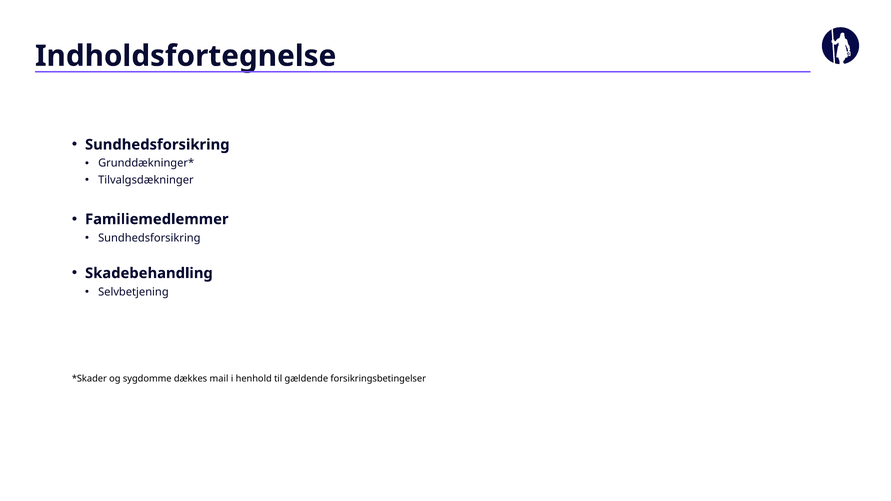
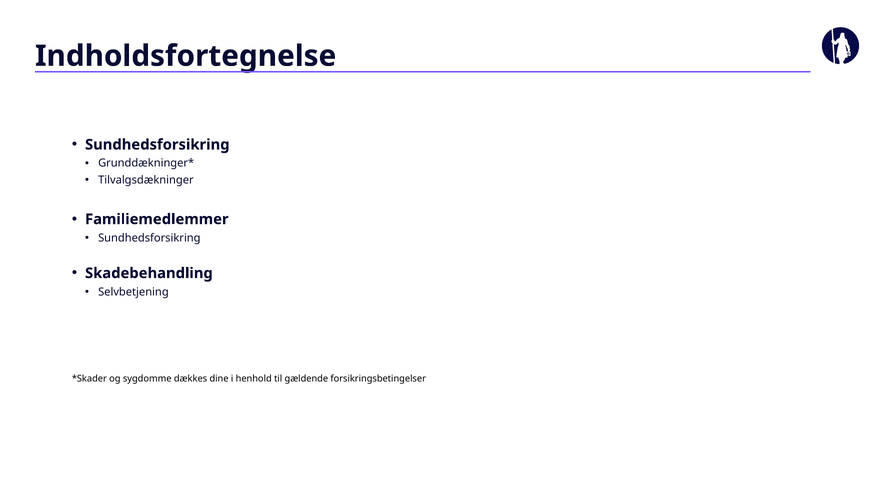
mail: mail -> dine (219, 379)
